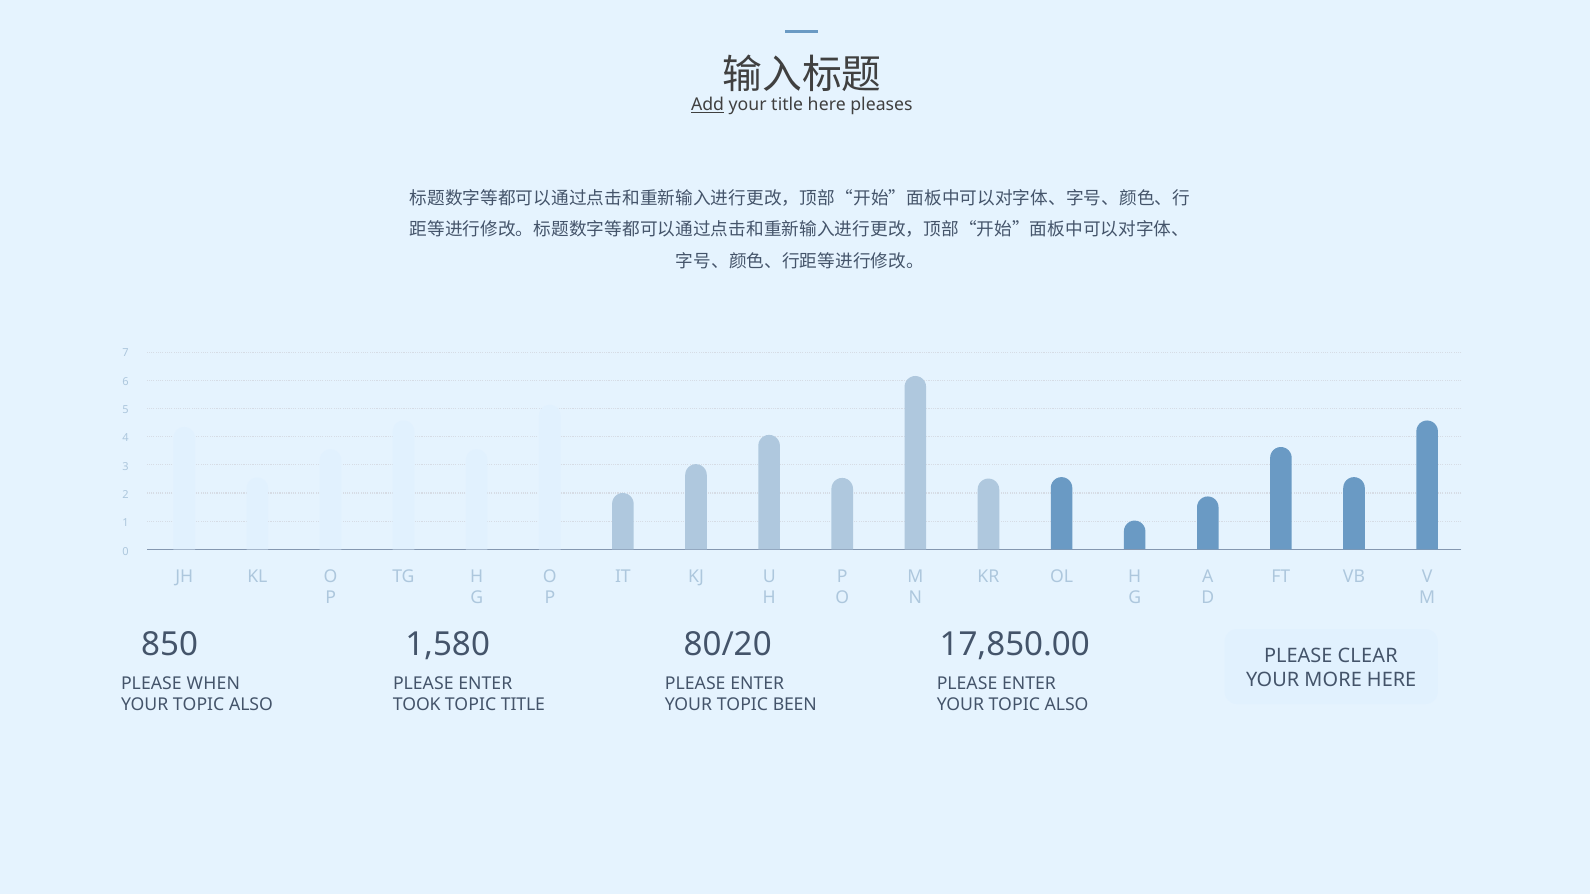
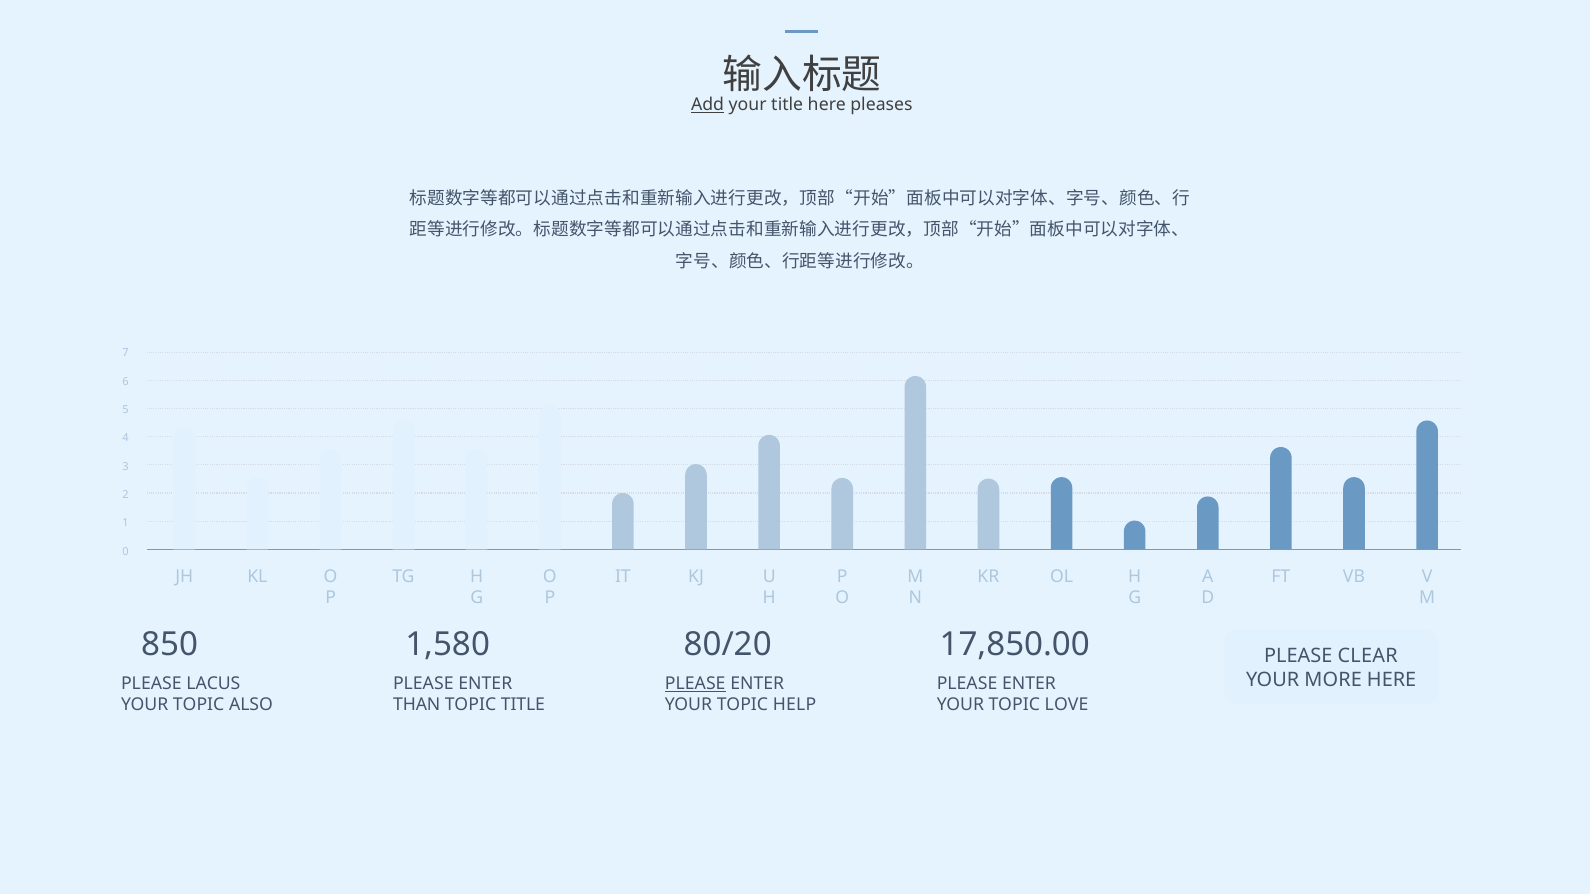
WHEN: WHEN -> LACUS (213, 684)
PLEASE underline: none -> present (695, 684)
TOOK: TOOK -> THAN (417, 705)
BEEN: BEEN -> HELP (795, 705)
ALSO: ALSO -> LOVE (1067, 705)
